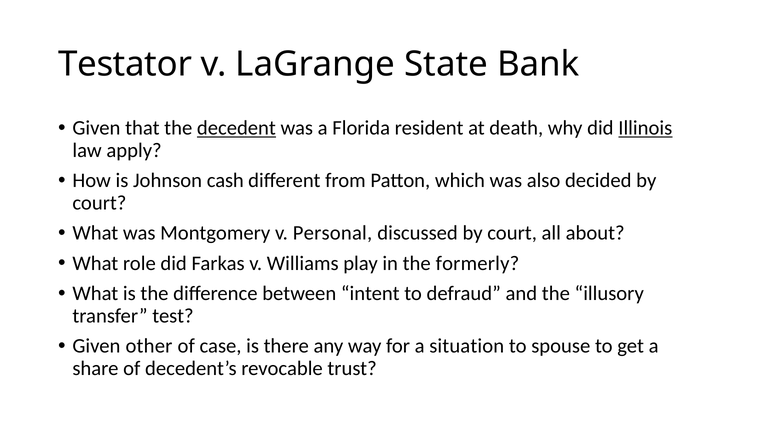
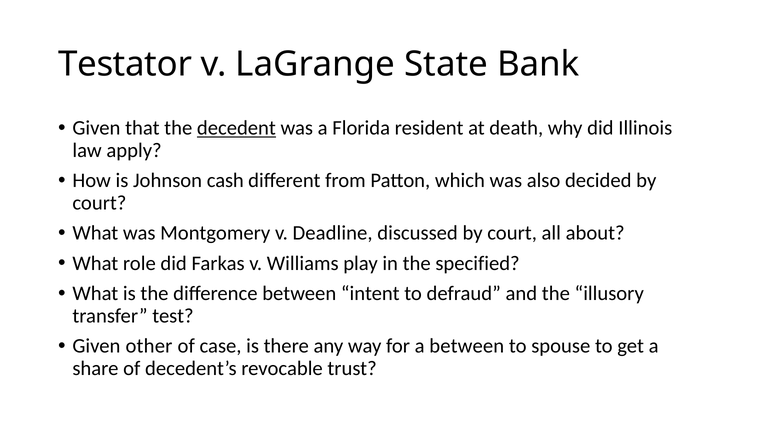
Illinois underline: present -> none (645, 128)
Personal: Personal -> Deadline (333, 233)
formerly: formerly -> specified (478, 264)
a situation: situation -> between (467, 346)
